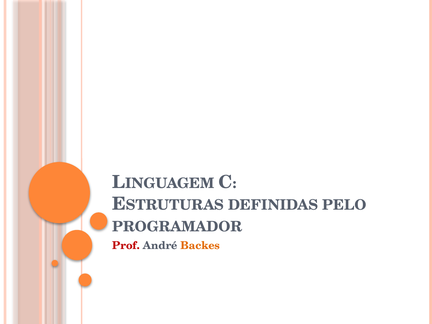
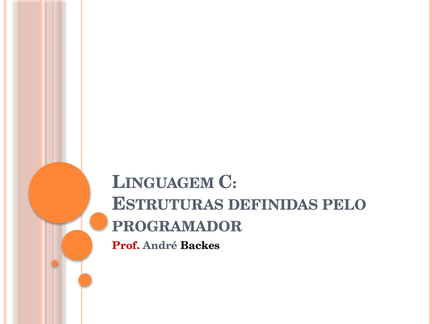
Backes colour: orange -> black (200, 246)
